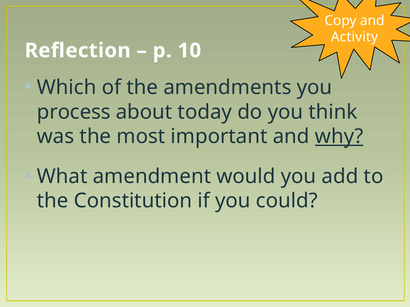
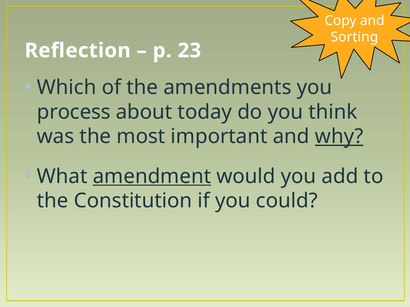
Activity: Activity -> Sorting (354, 37)
10: 10 -> 23 (189, 51)
amendment underline: none -> present (152, 177)
